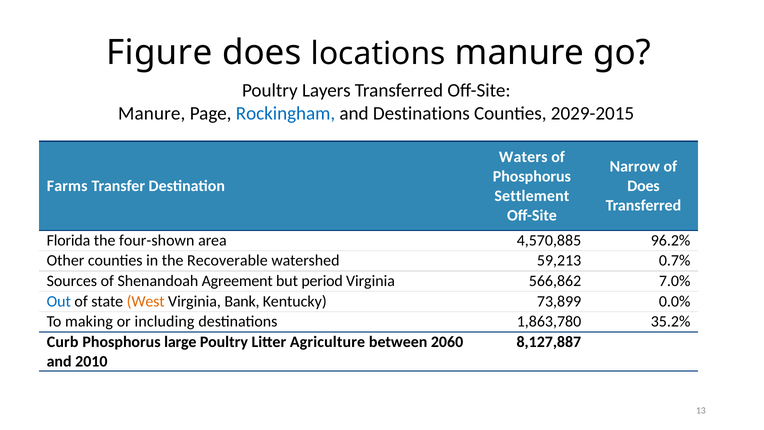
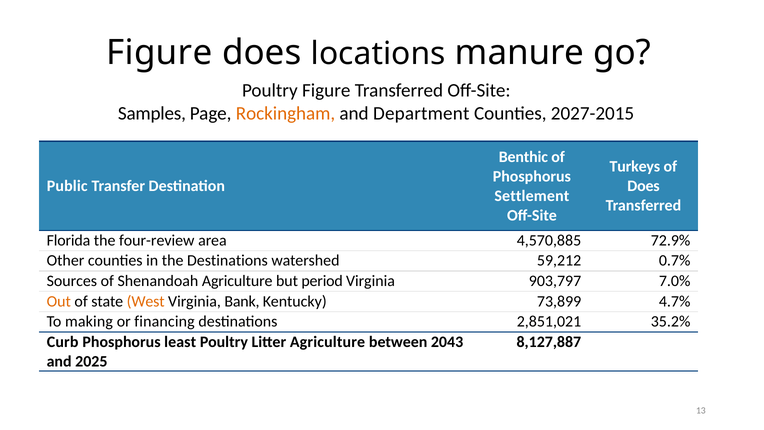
Poultry Layers: Layers -> Figure (326, 91)
Manure: Manure -> Samples (152, 113)
Rockingham colour: blue -> orange (286, 113)
and Destinations: Destinations -> Department (421, 113)
2029-2015: 2029-2015 -> 2027-2015 (592, 113)
Waters: Waters -> Benthic (523, 157)
Narrow: Narrow -> Turkeys (635, 166)
Farms: Farms -> Public (67, 186)
four-shown: four-shown -> four-review (157, 240)
96.2%: 96.2% -> 72.9% (671, 240)
the Recoverable: Recoverable -> Destinations (227, 261)
59,213: 59,213 -> 59,212 (559, 261)
Shenandoah Agreement: Agreement -> Agriculture (237, 281)
566,862: 566,862 -> 903,797 (555, 281)
Out colour: blue -> orange (59, 301)
0.0%: 0.0% -> 4.7% (675, 301)
including: including -> financing (165, 321)
1,863,780: 1,863,780 -> 2,851,021 (549, 321)
large: large -> least (180, 342)
2060: 2060 -> 2043 (447, 342)
2010: 2010 -> 2025 (91, 361)
